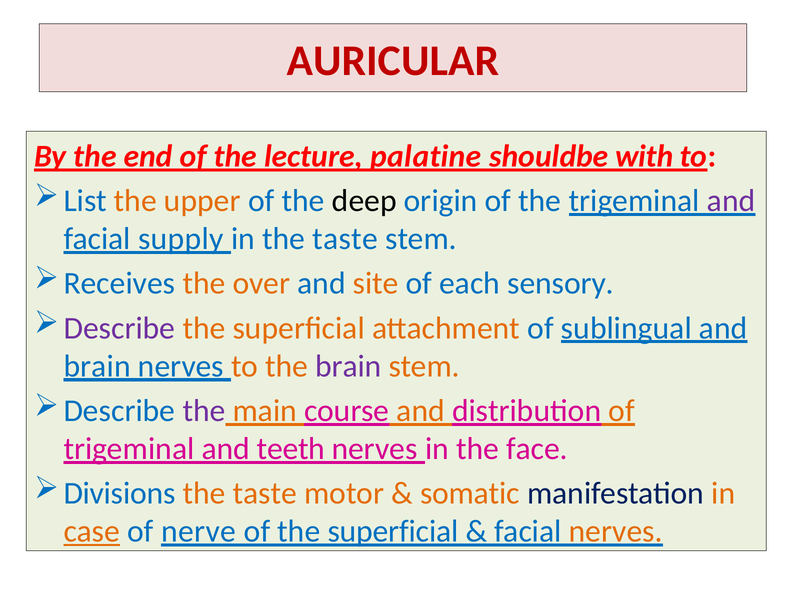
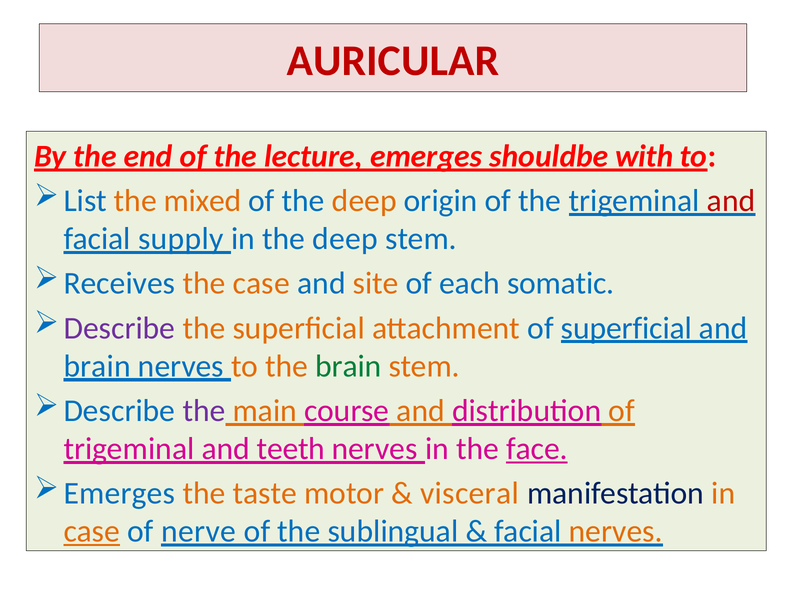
lecture palatine: palatine -> emerges (426, 156)
upper: upper -> mixed (203, 201)
deep colour: black -> orange (364, 201)
and colour: purple -> red (731, 201)
in the taste: taste -> deep (345, 239)
the over: over -> case (261, 283)
sensory: sensory -> somatic (561, 283)
of sublingual: sublingual -> superficial (626, 328)
brain colour: purple -> green (348, 366)
face underline: none -> present (537, 448)
Divisions: Divisions -> Emerges (119, 493)
somatic: somatic -> visceral (470, 493)
of the superficial: superficial -> sublingual (393, 531)
